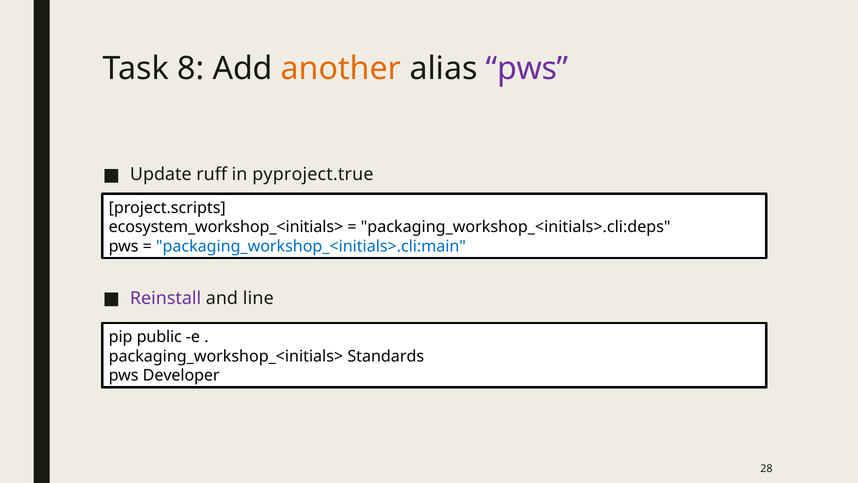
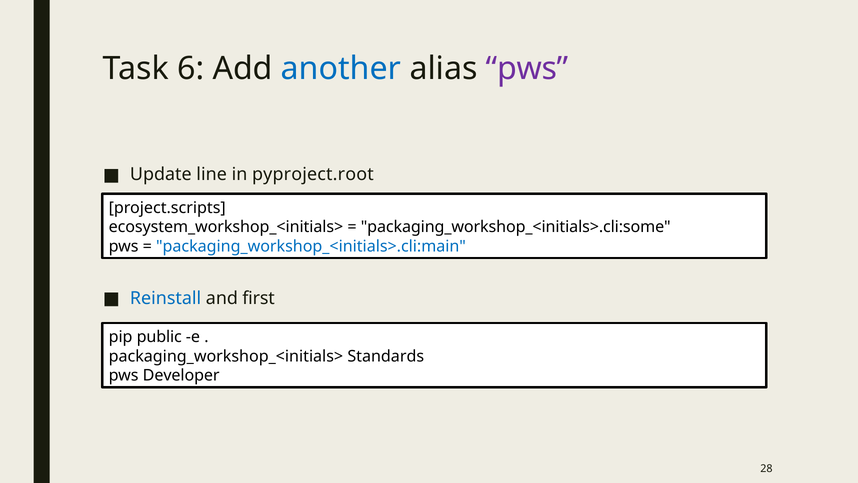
8: 8 -> 6 (191, 68)
another colour: orange -> blue (341, 68)
ruff: ruff -> line (212, 174)
pyproject.true: pyproject.true -> pyproject.root (313, 174)
packaging_workshop_<initials>.cli:deps: packaging_workshop_<initials>.cli:deps -> packaging_workshop_<initials>.cli:some (516, 227)
Reinstall colour: purple -> blue (166, 298)
line: line -> first (258, 298)
